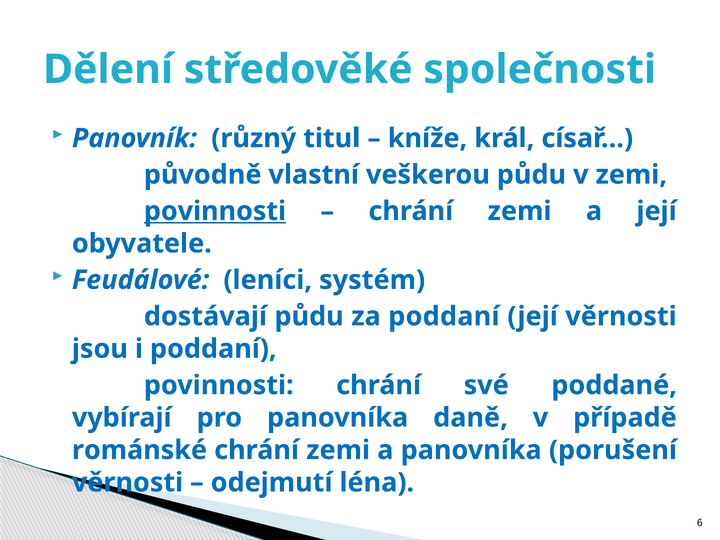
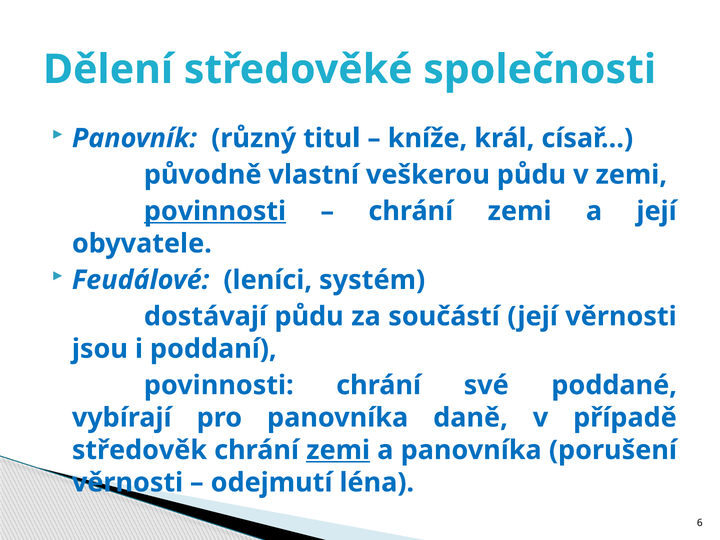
za poddaní: poddaní -> součástí (444, 316)
románské: románské -> středověk (139, 450)
zemi underline: none -> present (338, 450)
